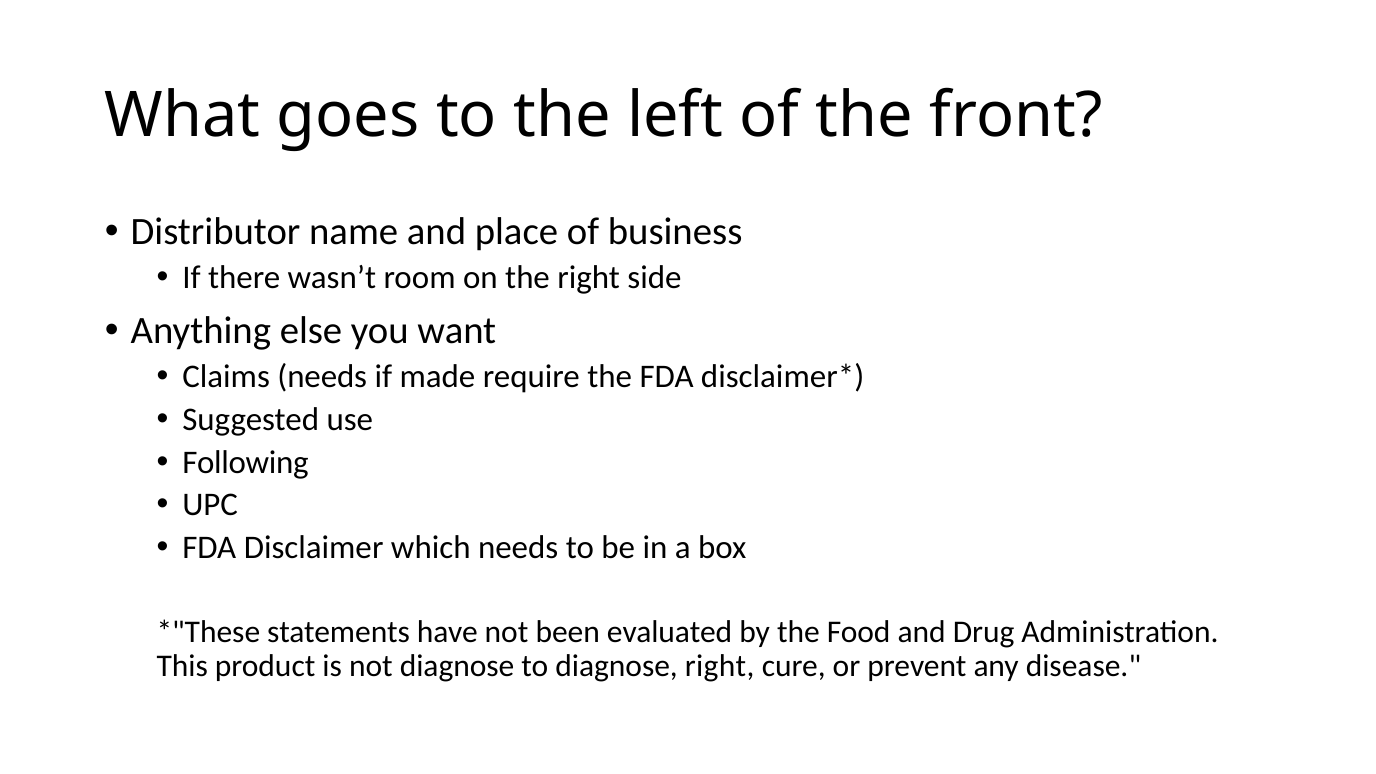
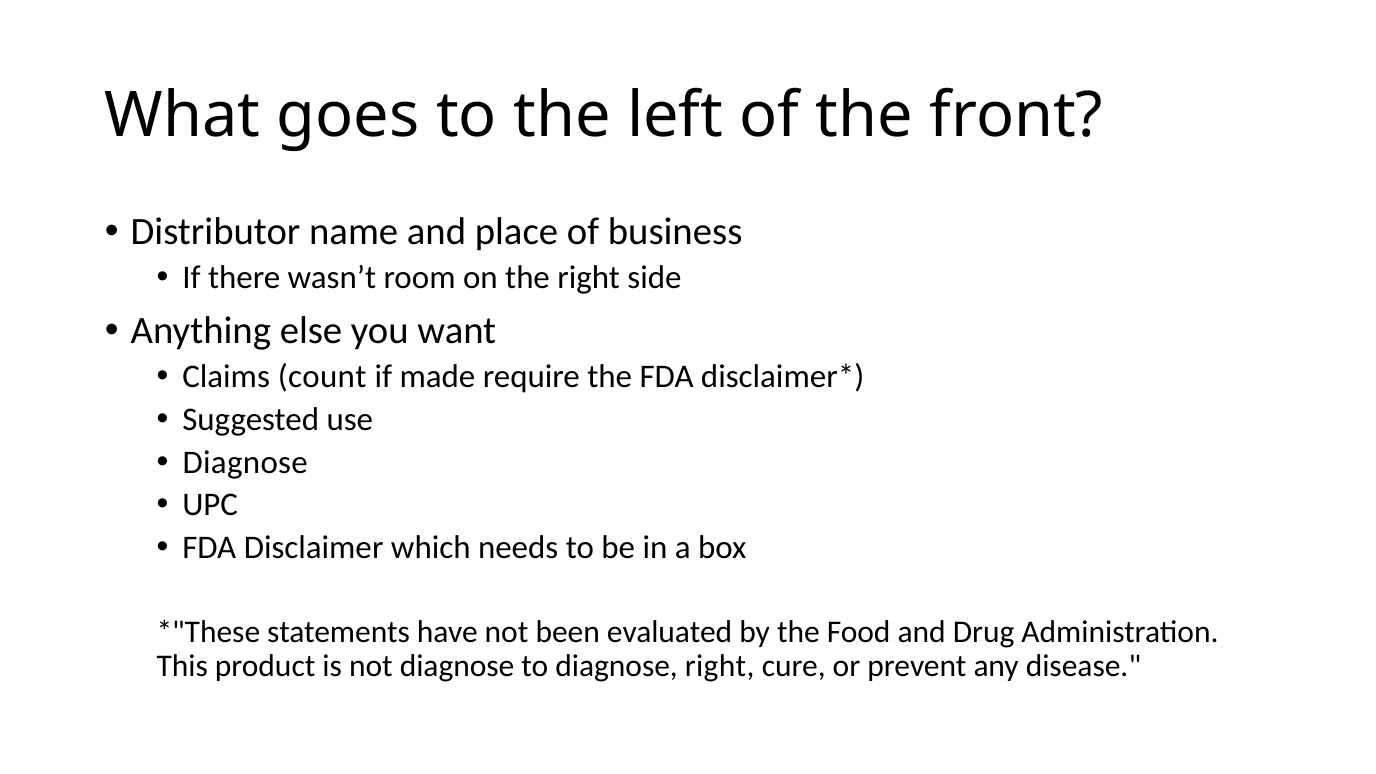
Claims needs: needs -> count (322, 377)
Following: Following -> Diagnose (245, 462)
